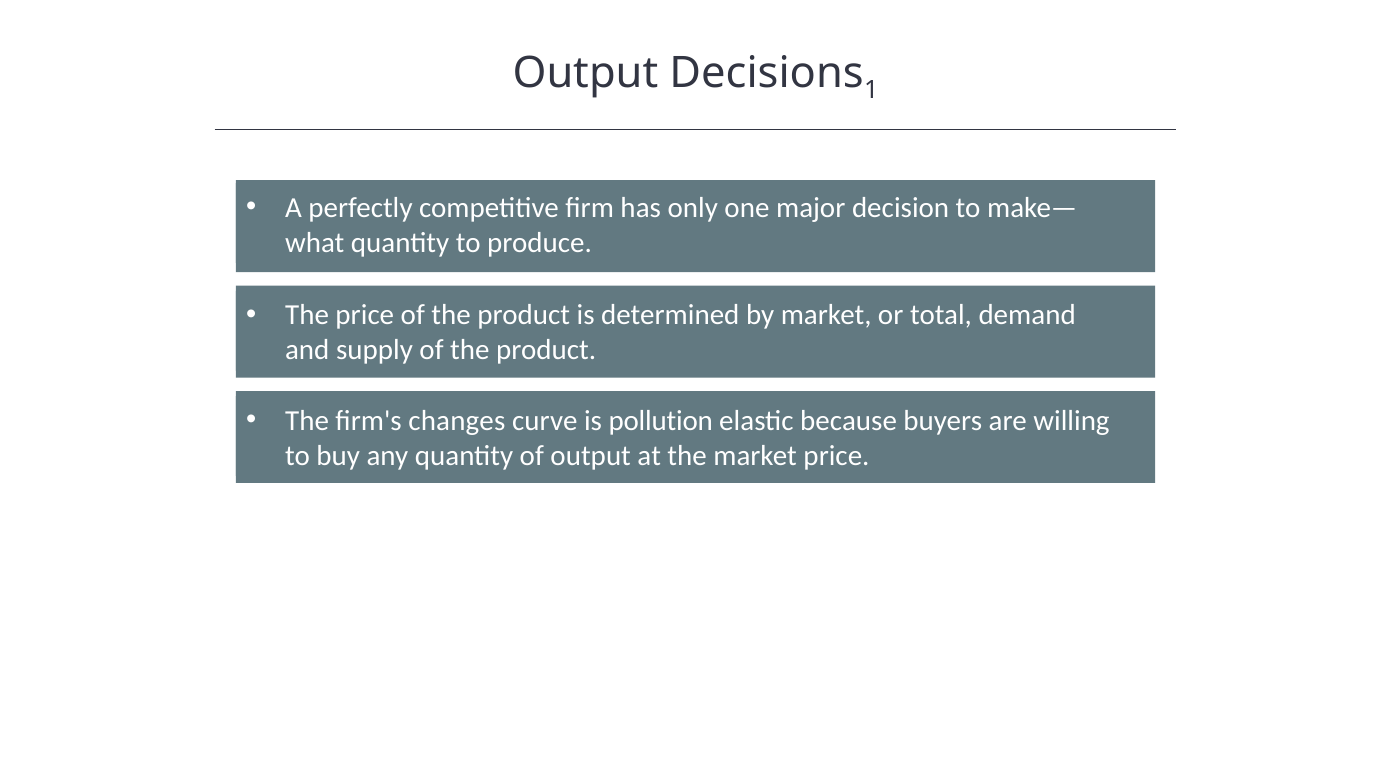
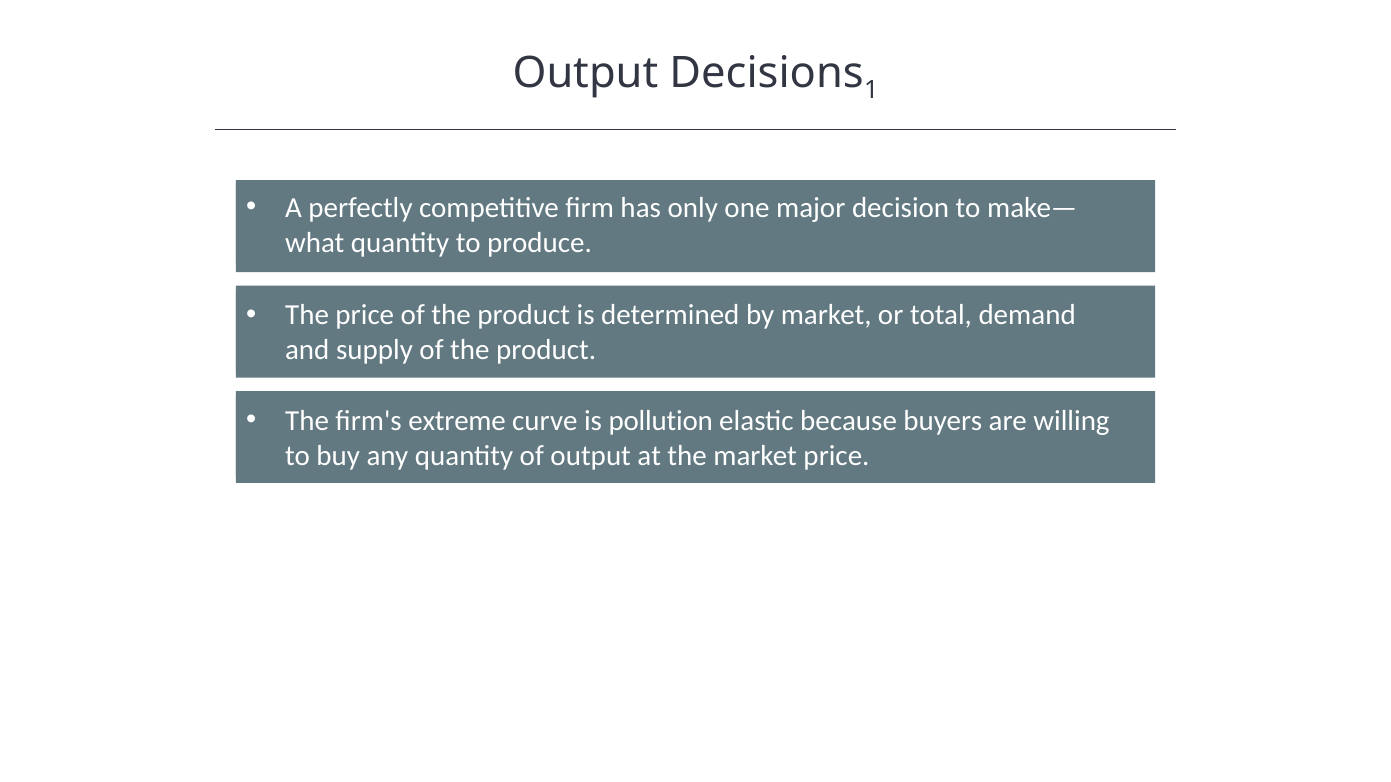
changes: changes -> extreme (457, 421)
